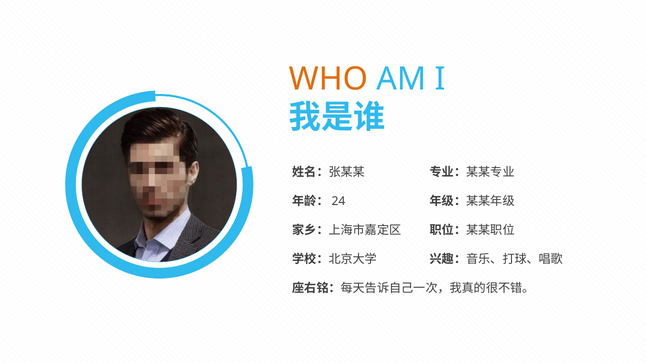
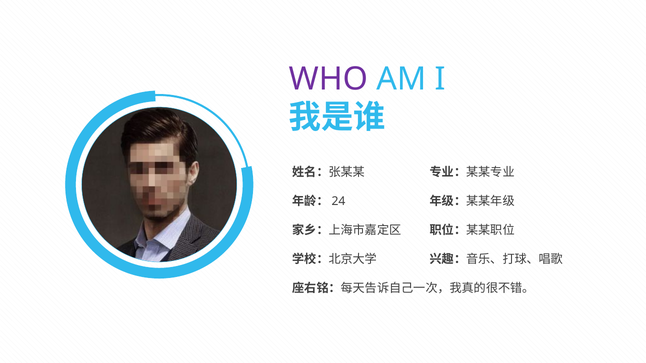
WHO colour: orange -> purple (328, 79)
